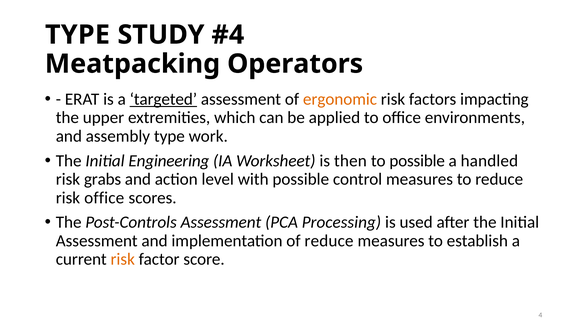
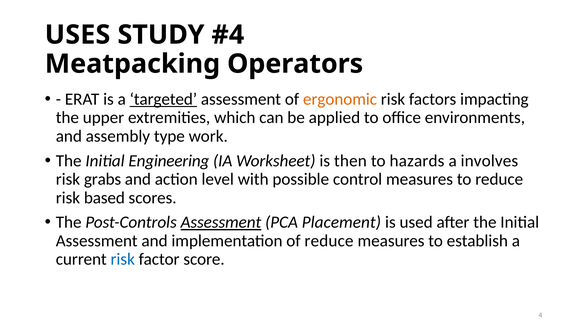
TYPE: TYPE -> USES (78, 35)
to possible: possible -> hazards (417, 161)
handled: handled -> involves (489, 161)
risk office: office -> based (104, 198)
Assessment underline: none -> present (221, 222)
Processing: Processing -> Placement (341, 222)
risk colour: orange -> blue (123, 259)
